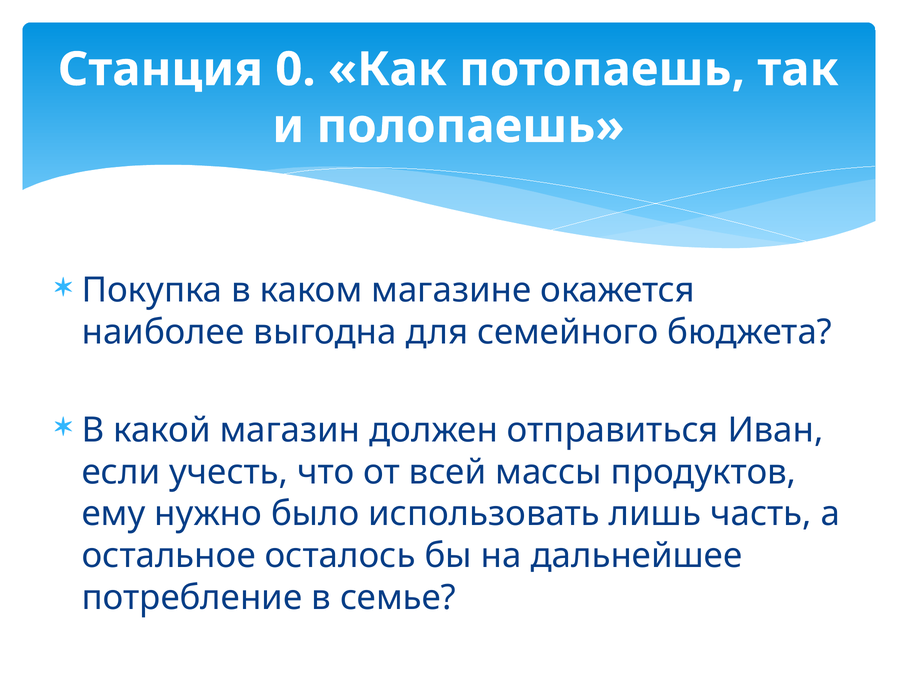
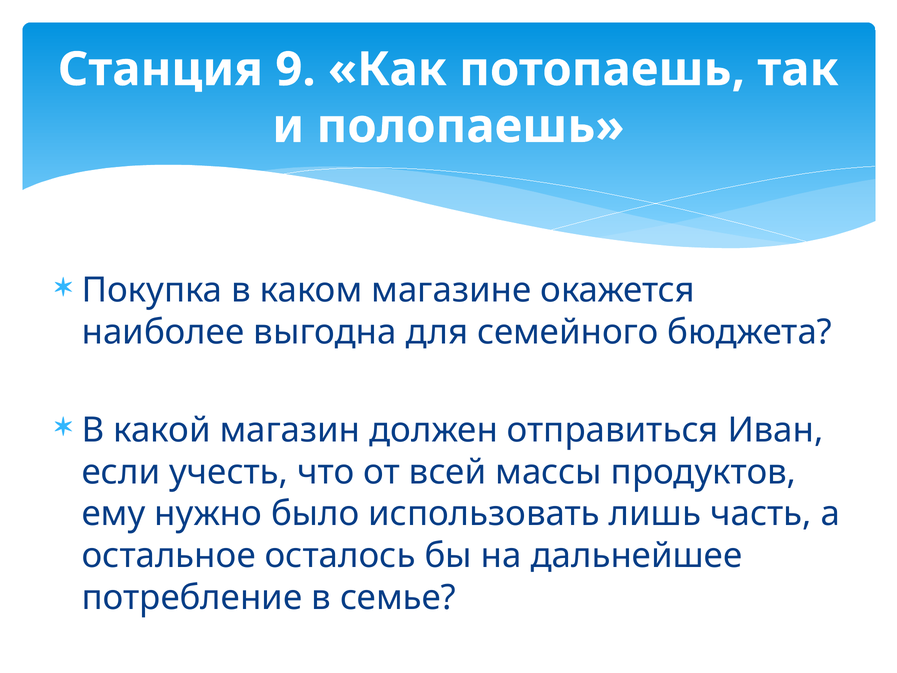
0: 0 -> 9 (295, 70)
